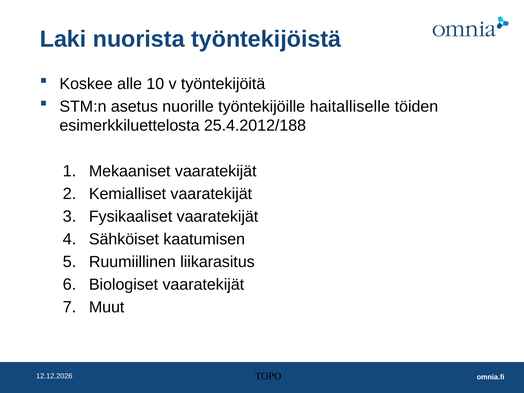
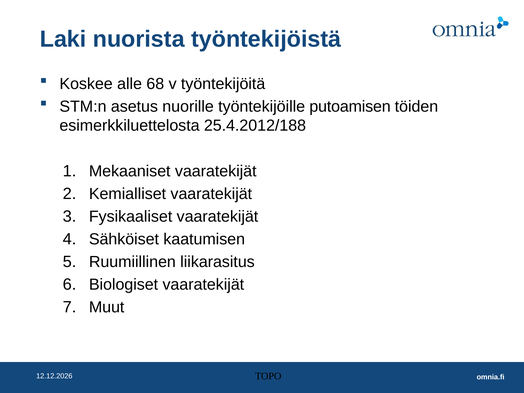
10: 10 -> 68 (155, 84)
haitalliselle: haitalliselle -> putoamisen (350, 106)
